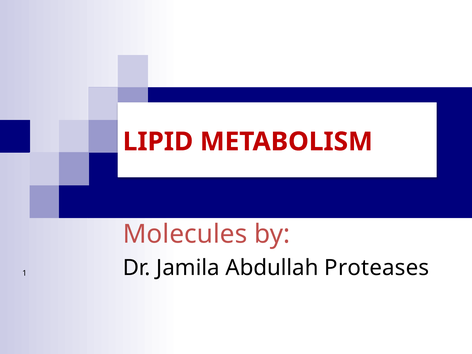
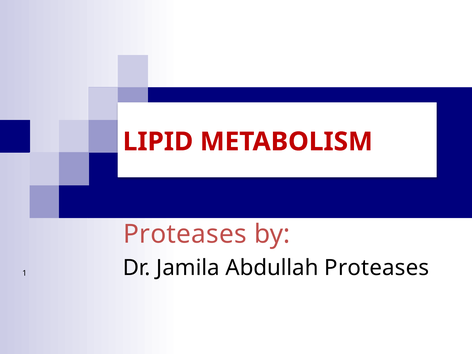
Molecules: Molecules -> Proteases (185, 234)
